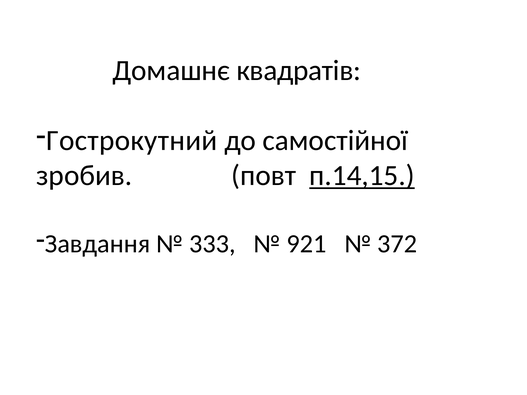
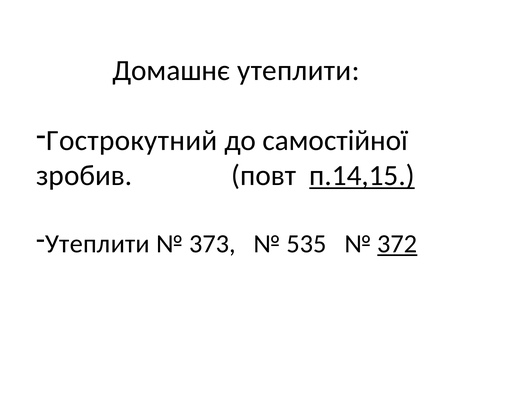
Домашнє квадратів: квадратів -> утеплити (298, 70)
Завдання: Завдання -> Утеплити (97, 244)
333: 333 -> 373 (212, 244)
921: 921 -> 535 (306, 244)
372 underline: none -> present (397, 244)
